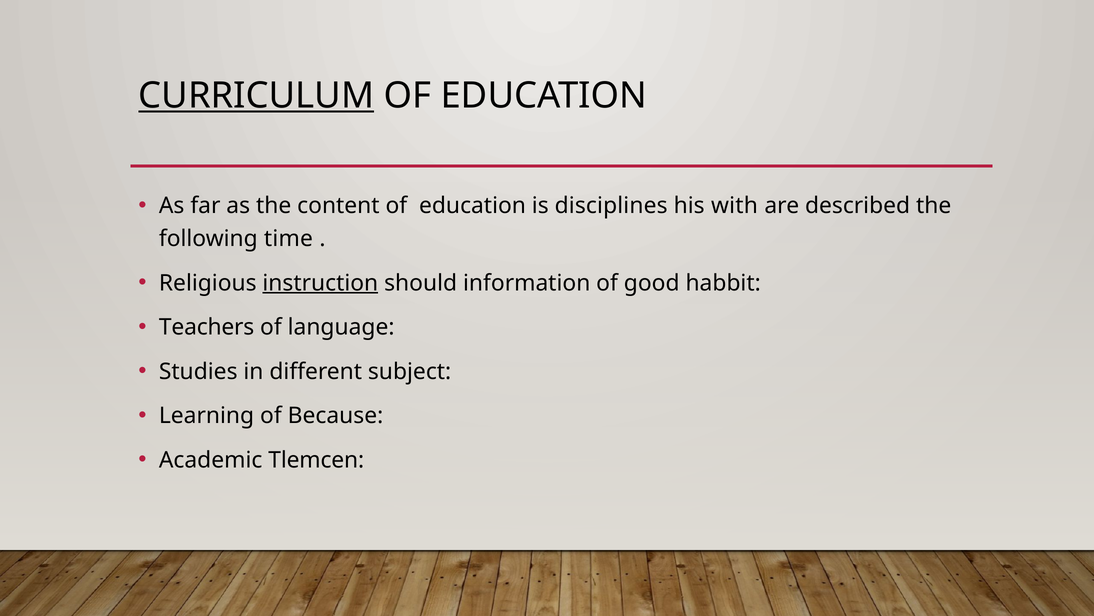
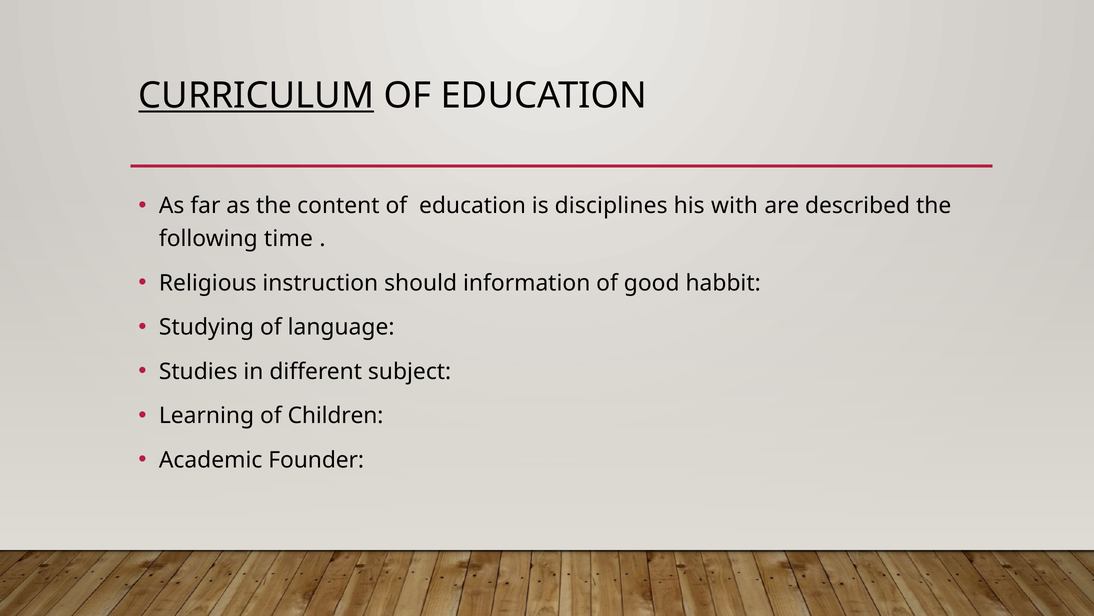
instruction underline: present -> none (320, 283)
Teachers: Teachers -> Studying (206, 327)
Because: Because -> Children (336, 415)
Tlemcen: Tlemcen -> Founder (316, 460)
